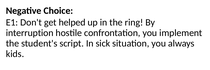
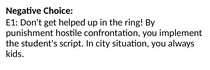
interruption: interruption -> punishment (30, 33)
sick: sick -> city (103, 43)
